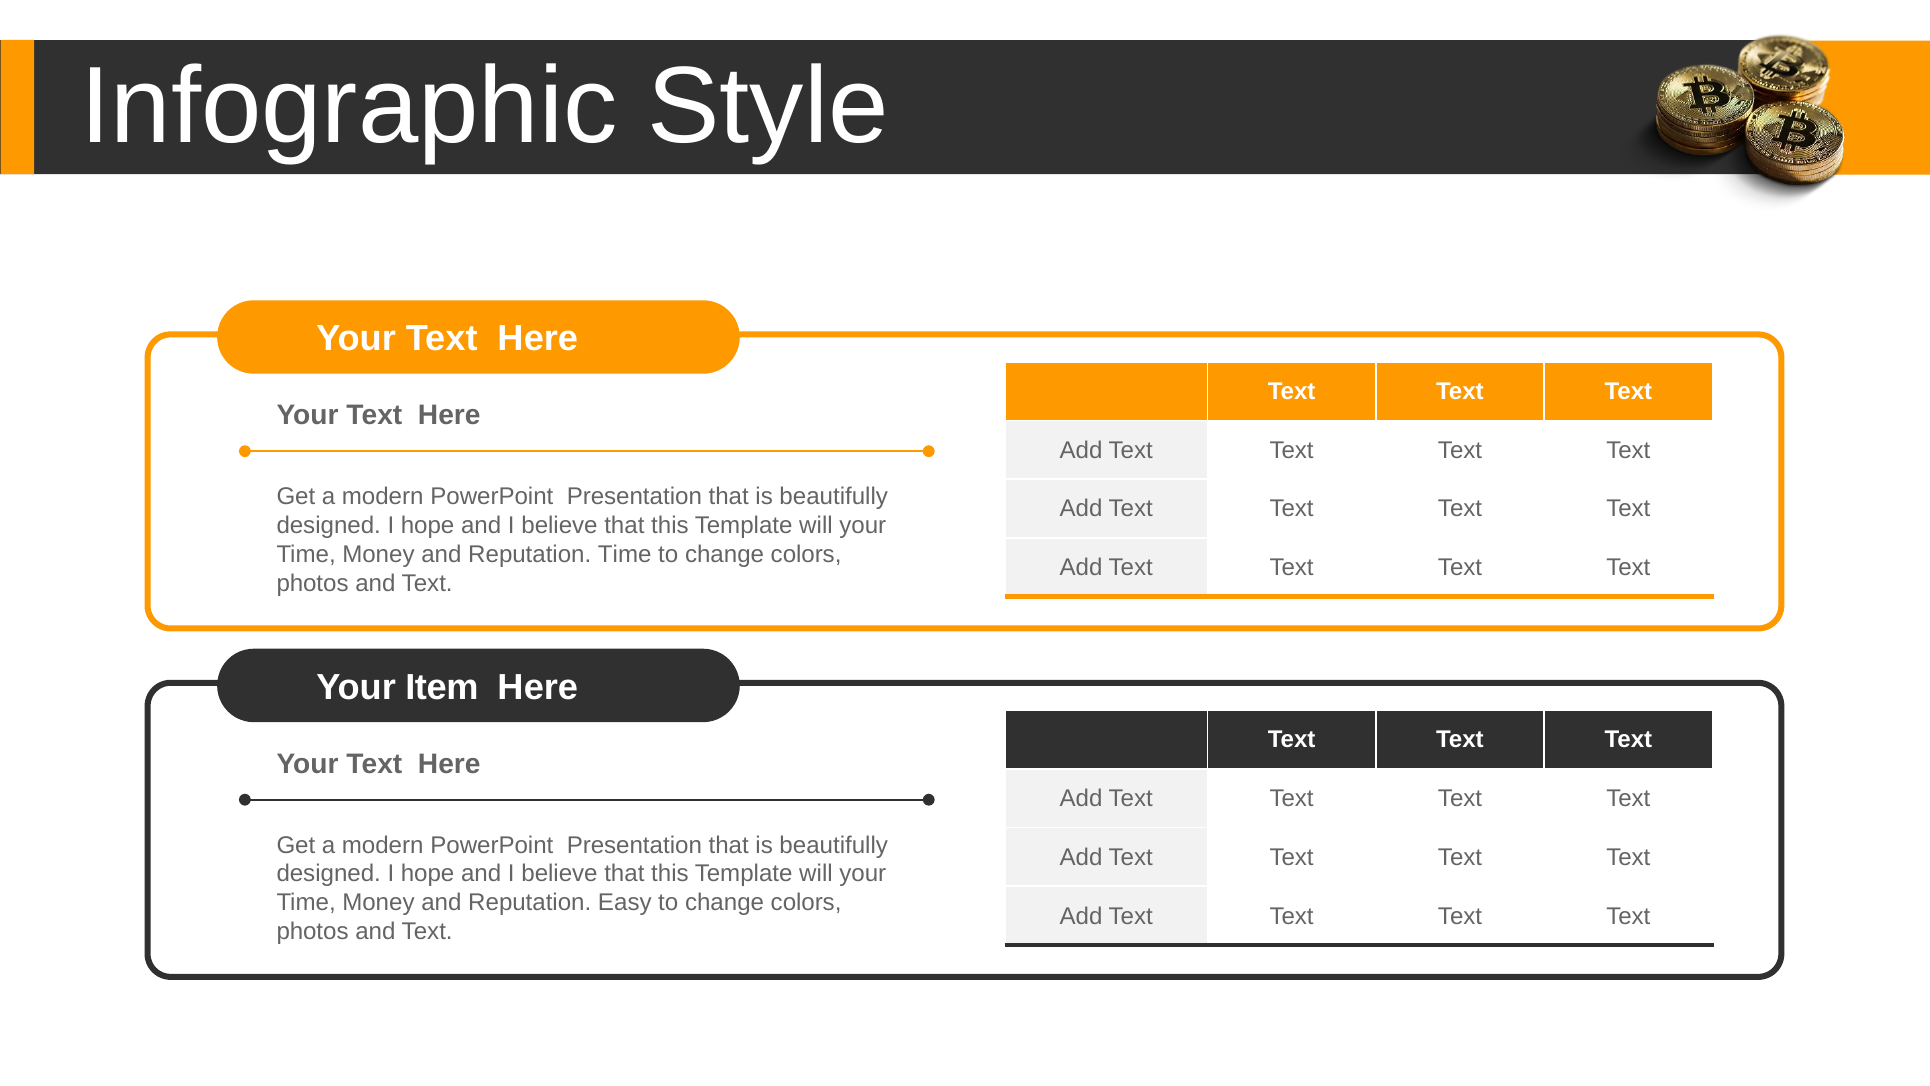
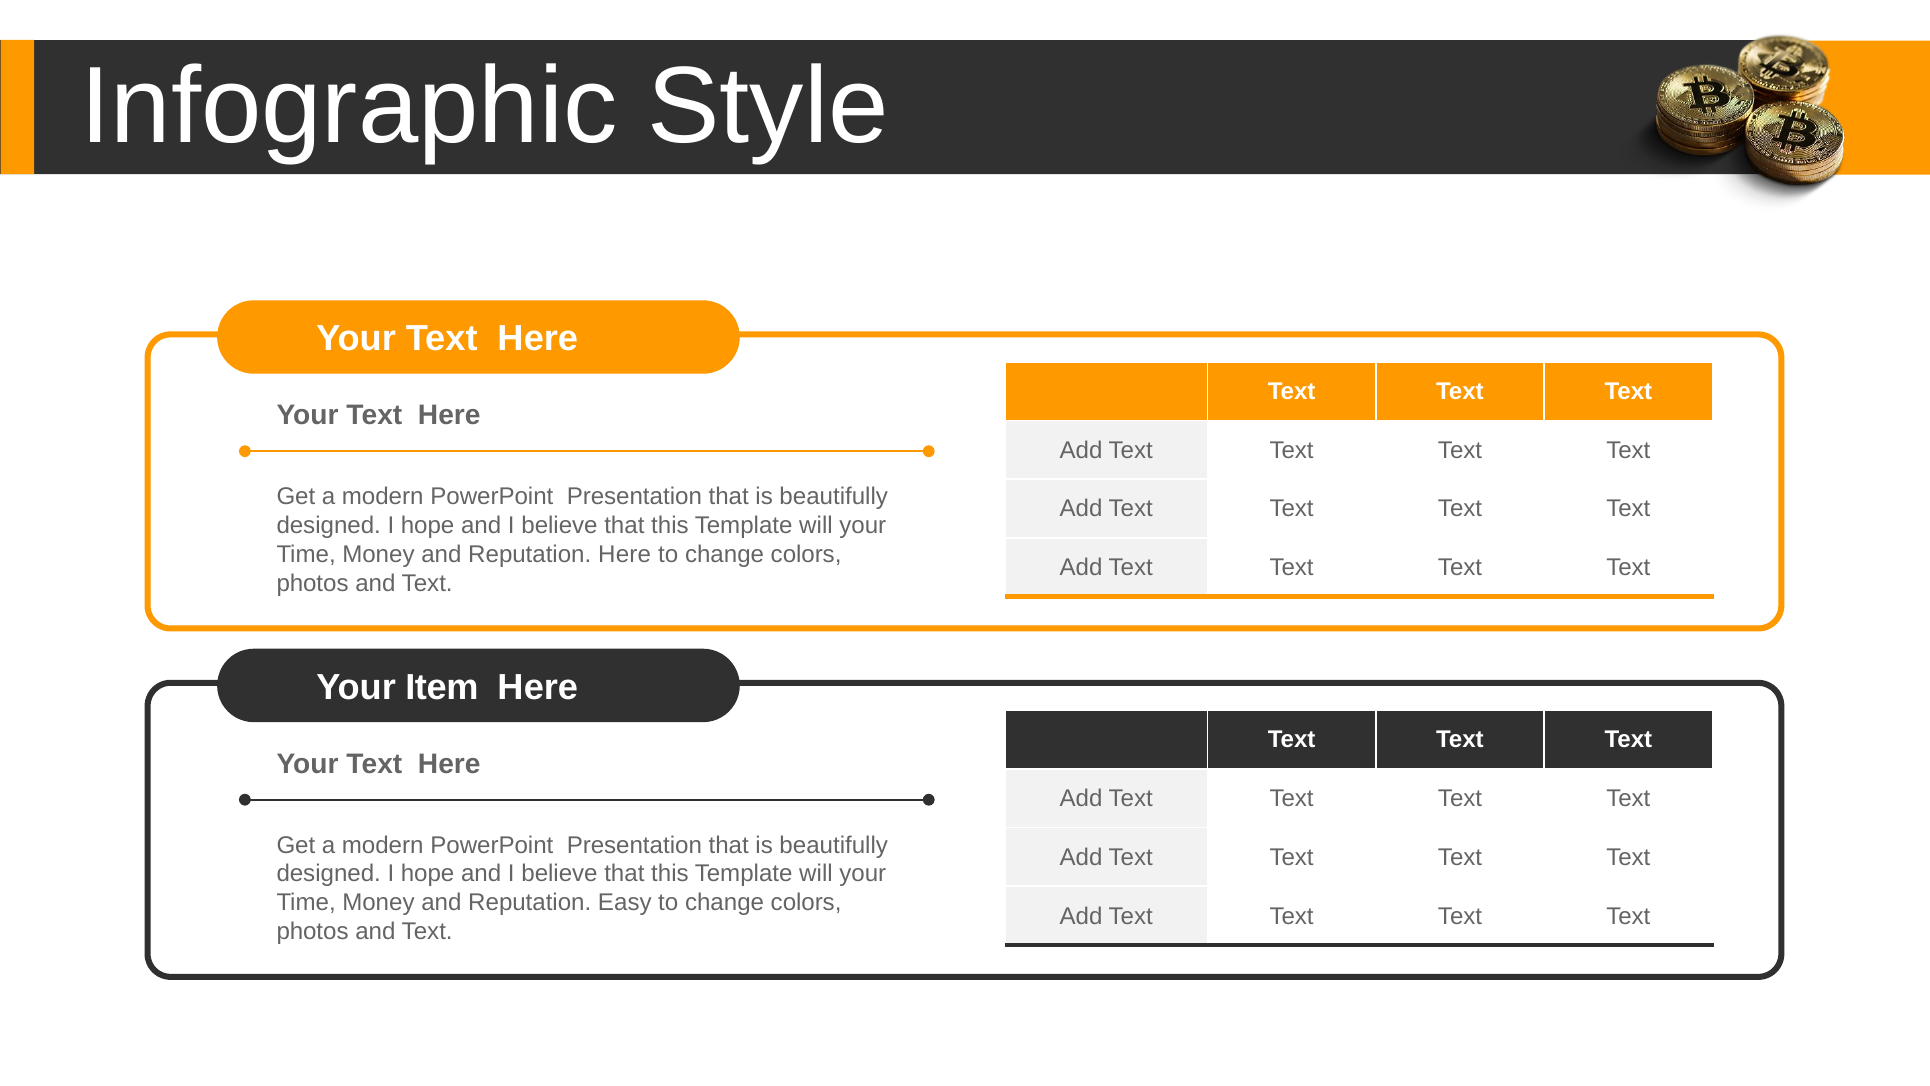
Reputation Time: Time -> Here (625, 554)
